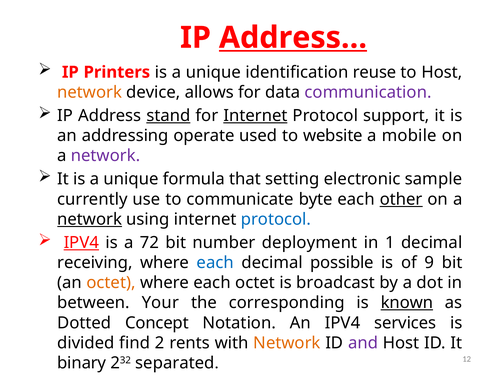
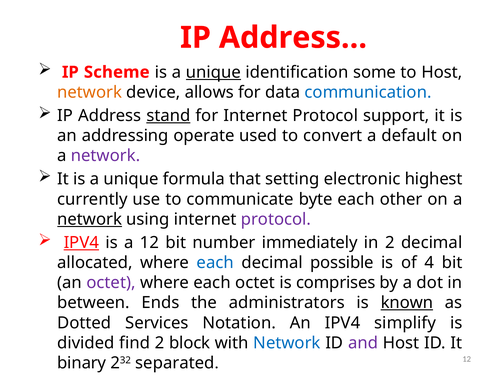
Address… underline: present -> none (293, 38)
Printers: Printers -> Scheme (117, 72)
unique underline: none -> present (213, 72)
reuse: reuse -> some (375, 72)
communication colour: purple -> blue (368, 92)
Internet underline: present -> none (255, 116)
website: website -> convert (333, 136)
mobile: mobile -> default (409, 136)
sample: sample -> highest (434, 179)
other underline: present -> none (401, 199)
protocol colour: blue -> purple (276, 219)
a 72: 72 -> 12 (150, 242)
deployment: deployment -> immediately (310, 242)
in 1: 1 -> 2 (390, 242)
receiving: receiving -> allocated (95, 263)
9: 9 -> 4 (429, 263)
octet colour: orange -> purple (111, 283)
broadcast: broadcast -> comprises (336, 283)
Your: Your -> Ends (160, 303)
corresponding: corresponding -> administrators (287, 303)
Concept: Concept -> Services (157, 323)
services: services -> simplify (405, 323)
rents: rents -> block (190, 343)
Network colour: orange -> blue (287, 343)
